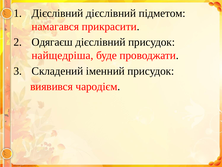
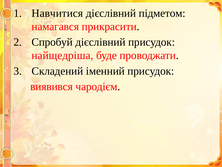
Дієслівний: Дієслівний -> Навчитися (57, 13)
Одягаєш: Одягаєш -> Спробуй (52, 42)
